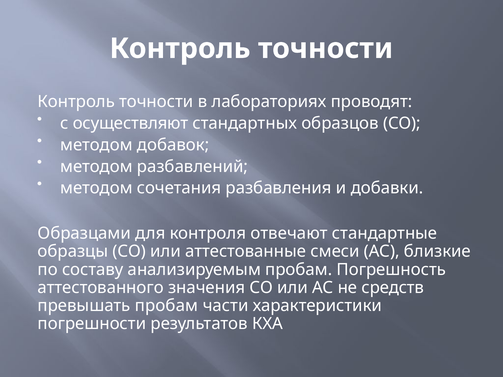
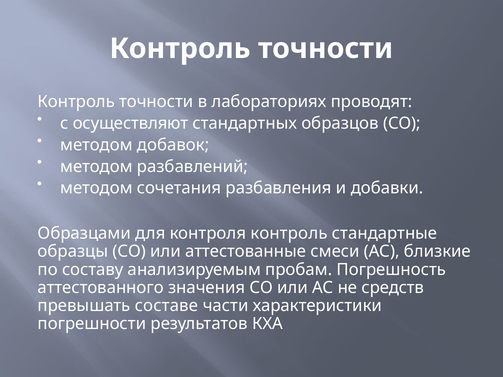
контроля отвечают: отвечают -> контроль (289, 234)
превышать пробам: пробам -> составе (167, 306)
